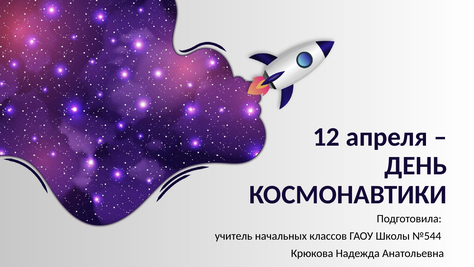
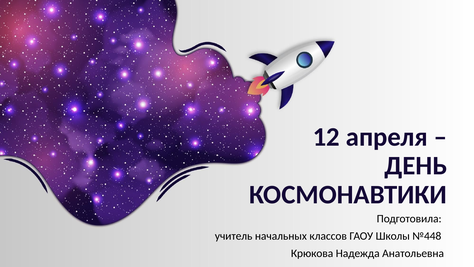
№544: №544 -> №448 (427, 236)
